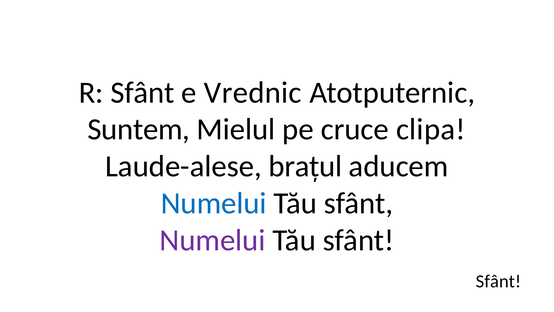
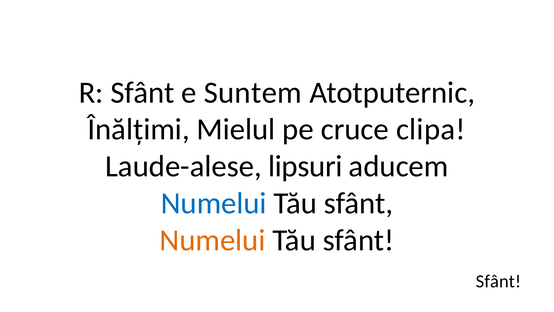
Vrednic: Vrednic -> Suntem (253, 92)
Suntem: Suntem -> Înălțimi (139, 129)
brațul: brațul -> lipsuri (305, 166)
Numelui colour: purple -> orange (213, 240)
